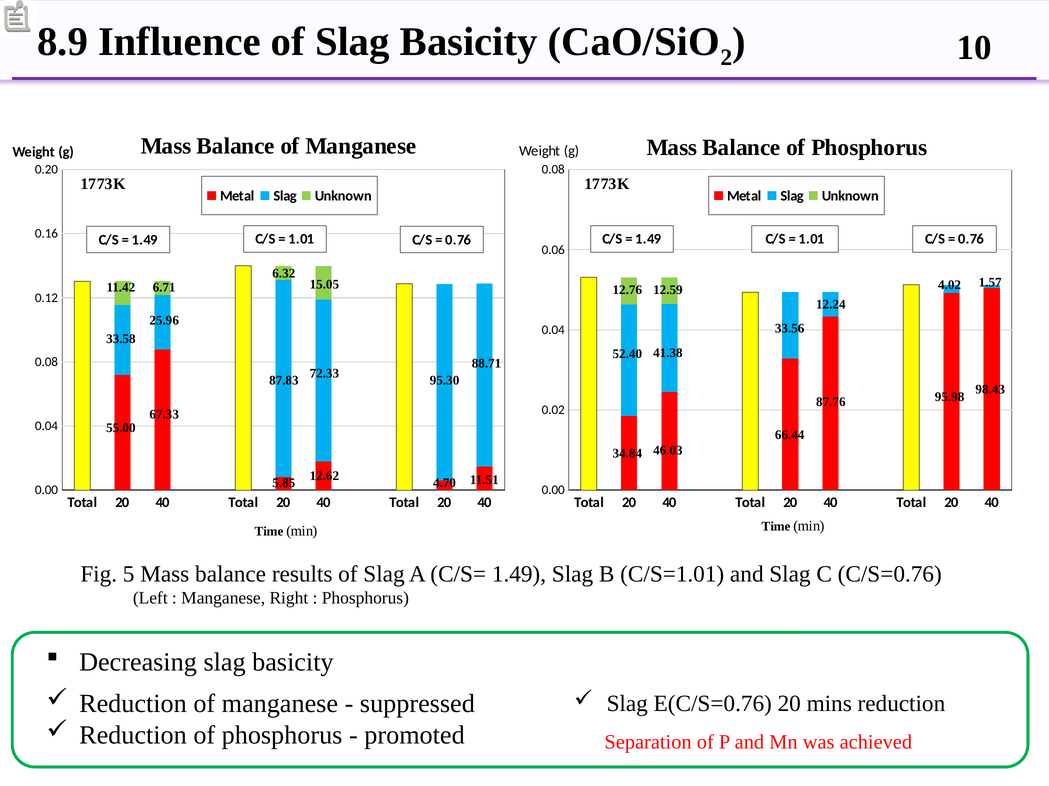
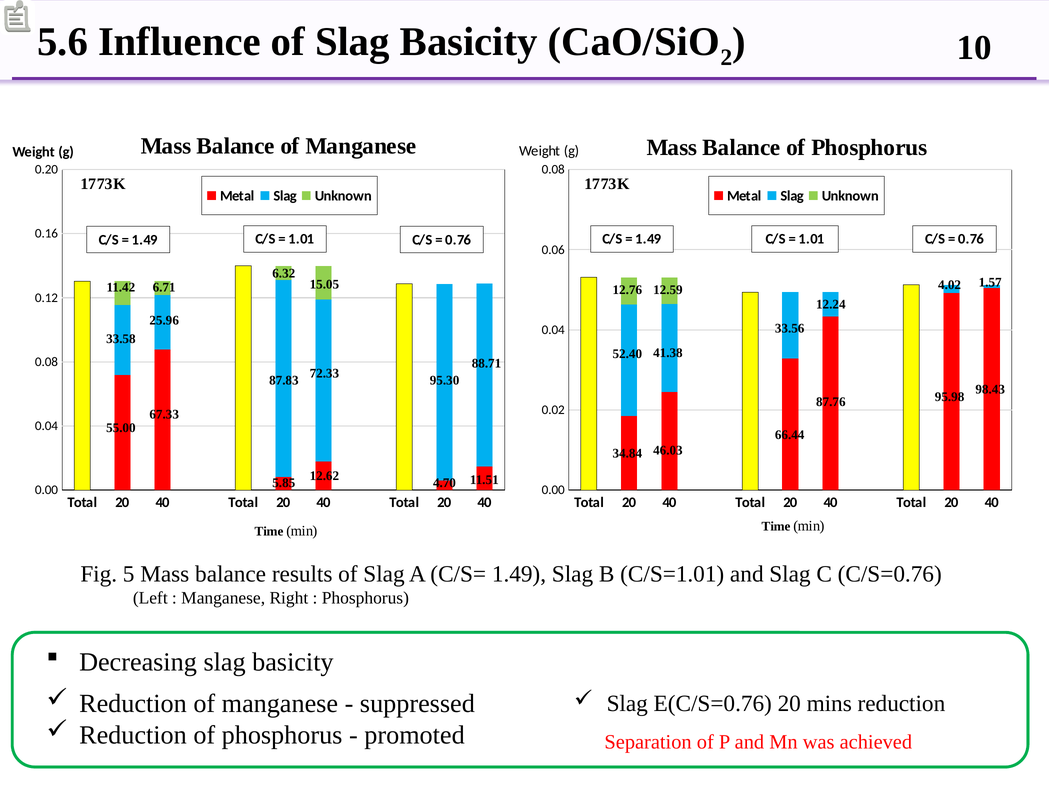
8.9: 8.9 -> 5.6 (62, 42)
